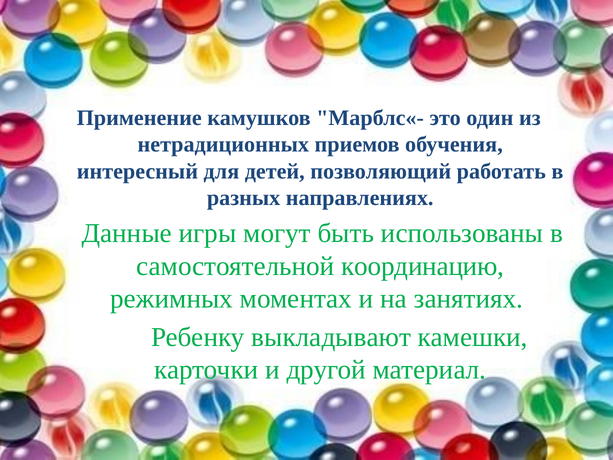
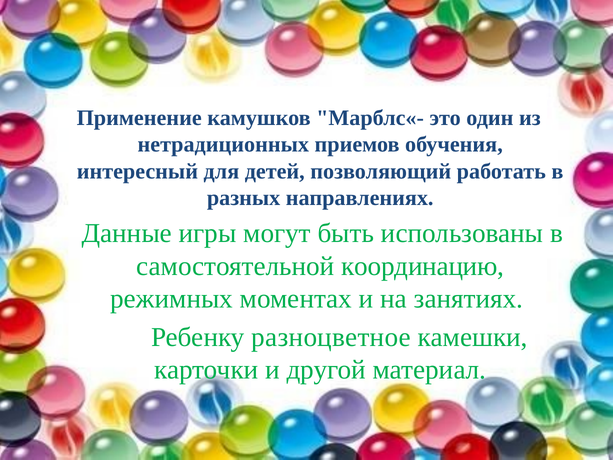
выкладывают: выкладывают -> разноцветное (331, 337)
